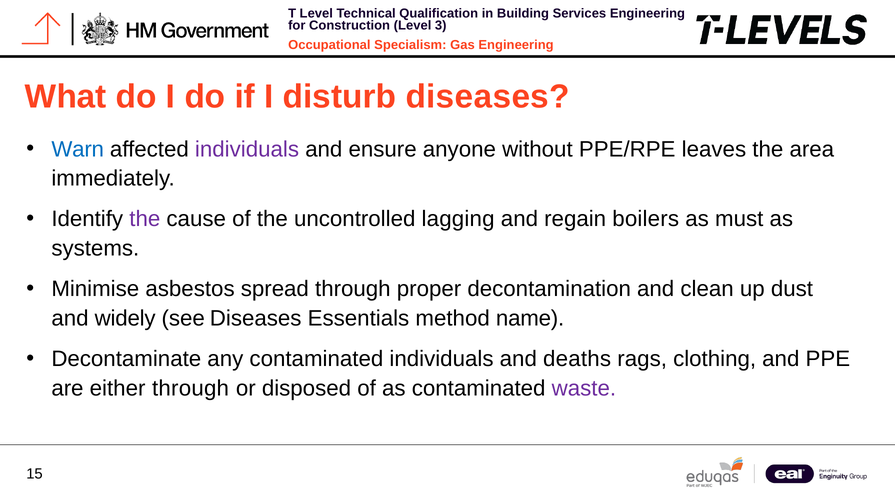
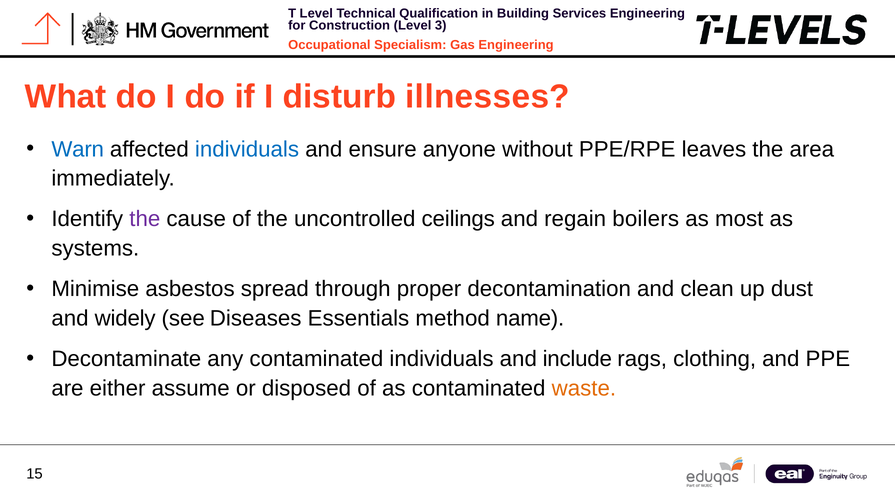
disturb diseases: diseases -> illnesses (488, 97)
individuals colour: purple -> blue (247, 149)
lagging: lagging -> ceilings (458, 219)
must: must -> most (739, 219)
deaths: deaths -> include (577, 359)
either through: through -> assume (191, 388)
waste colour: purple -> orange (584, 388)
